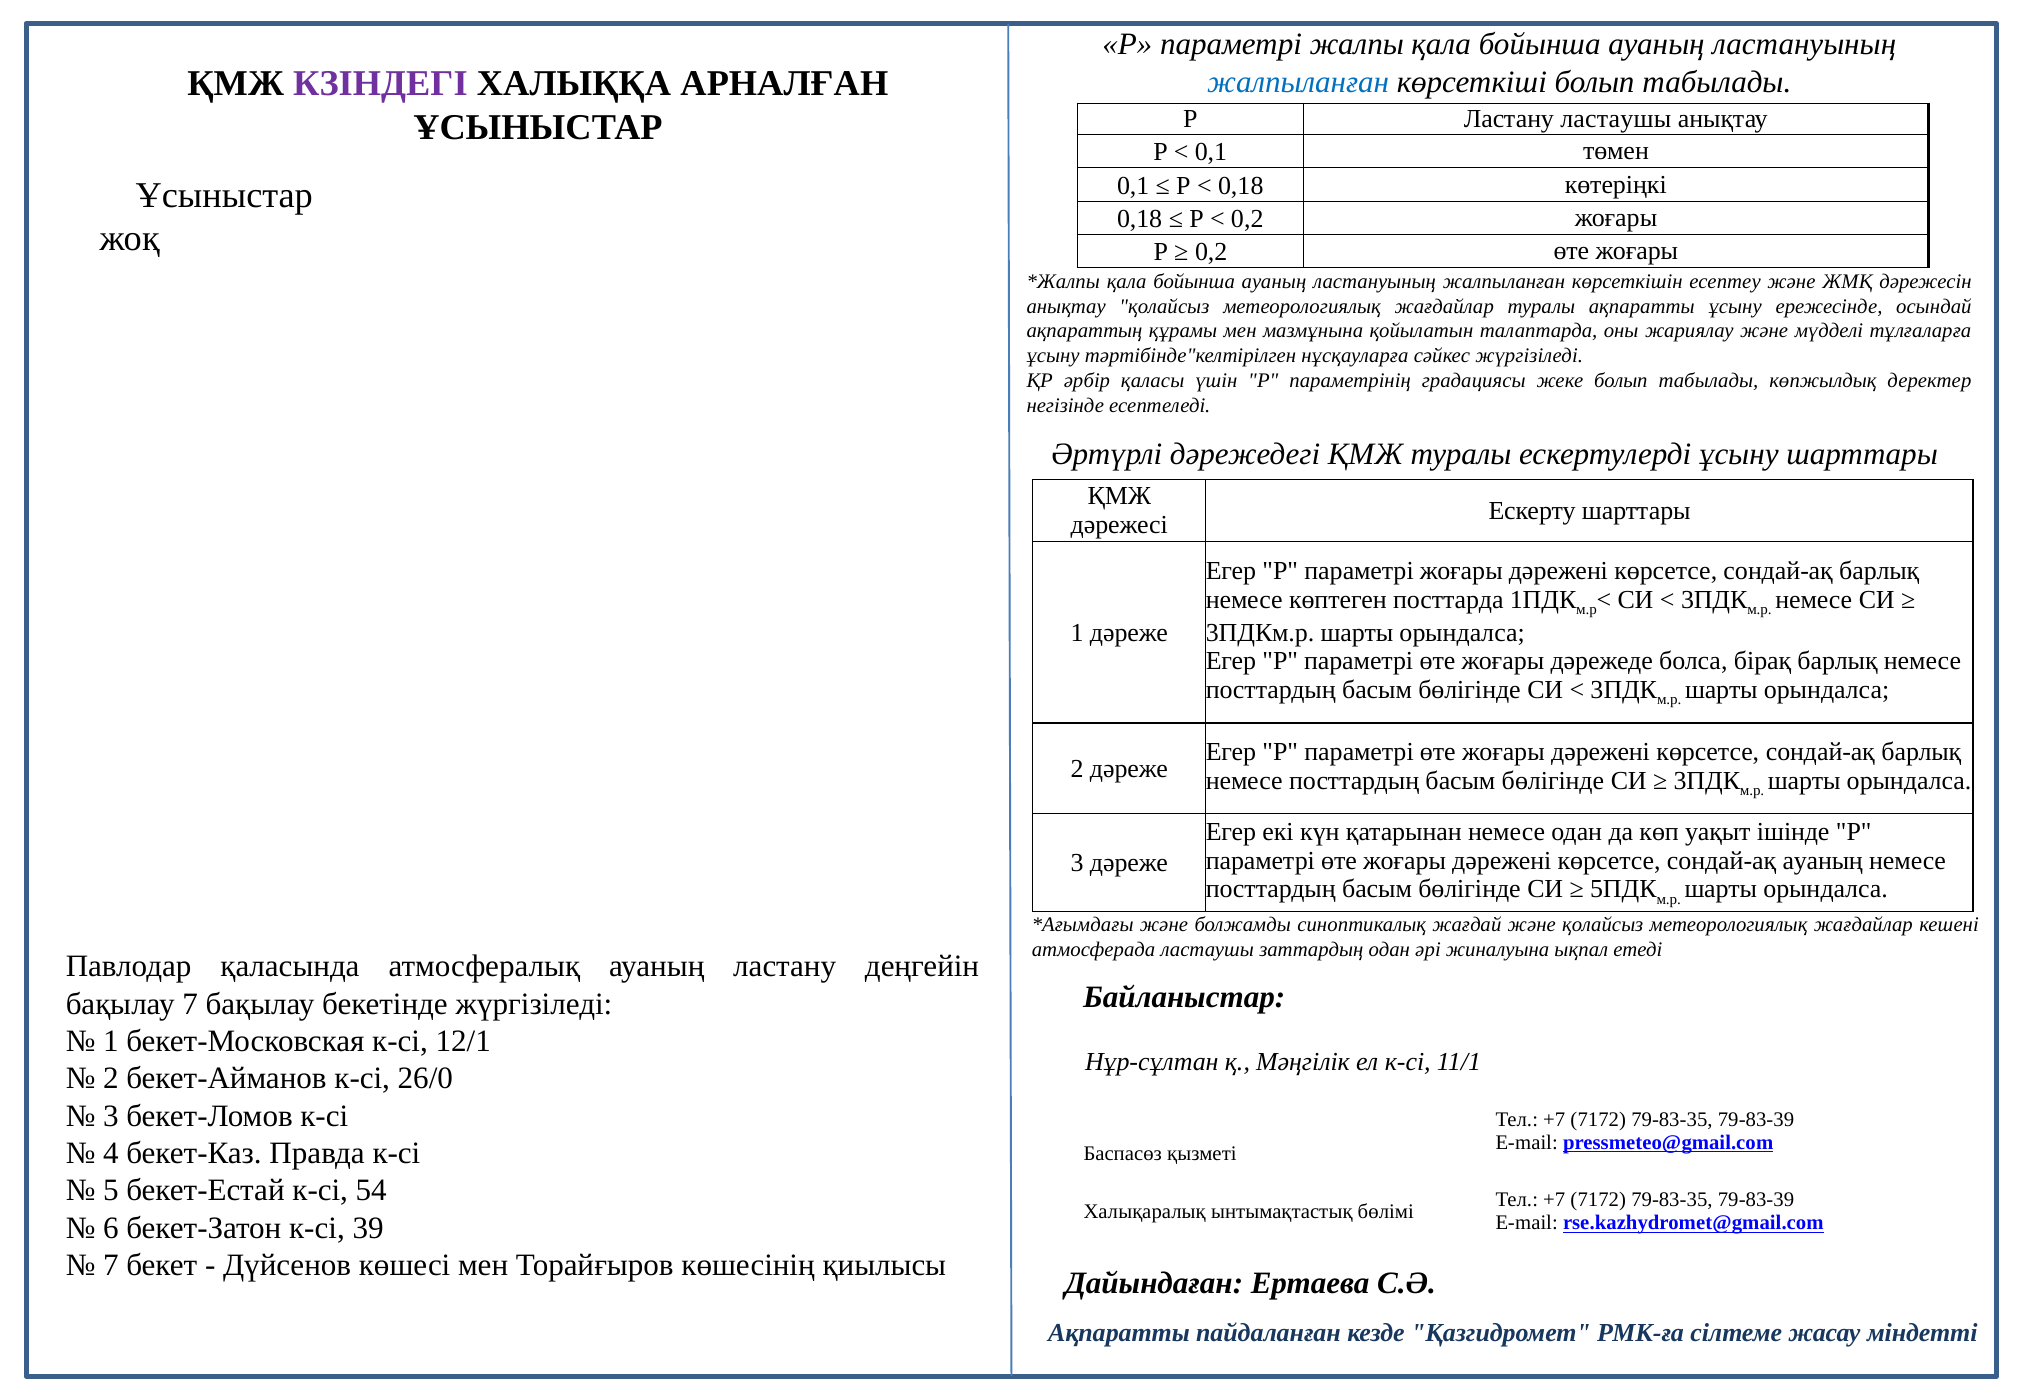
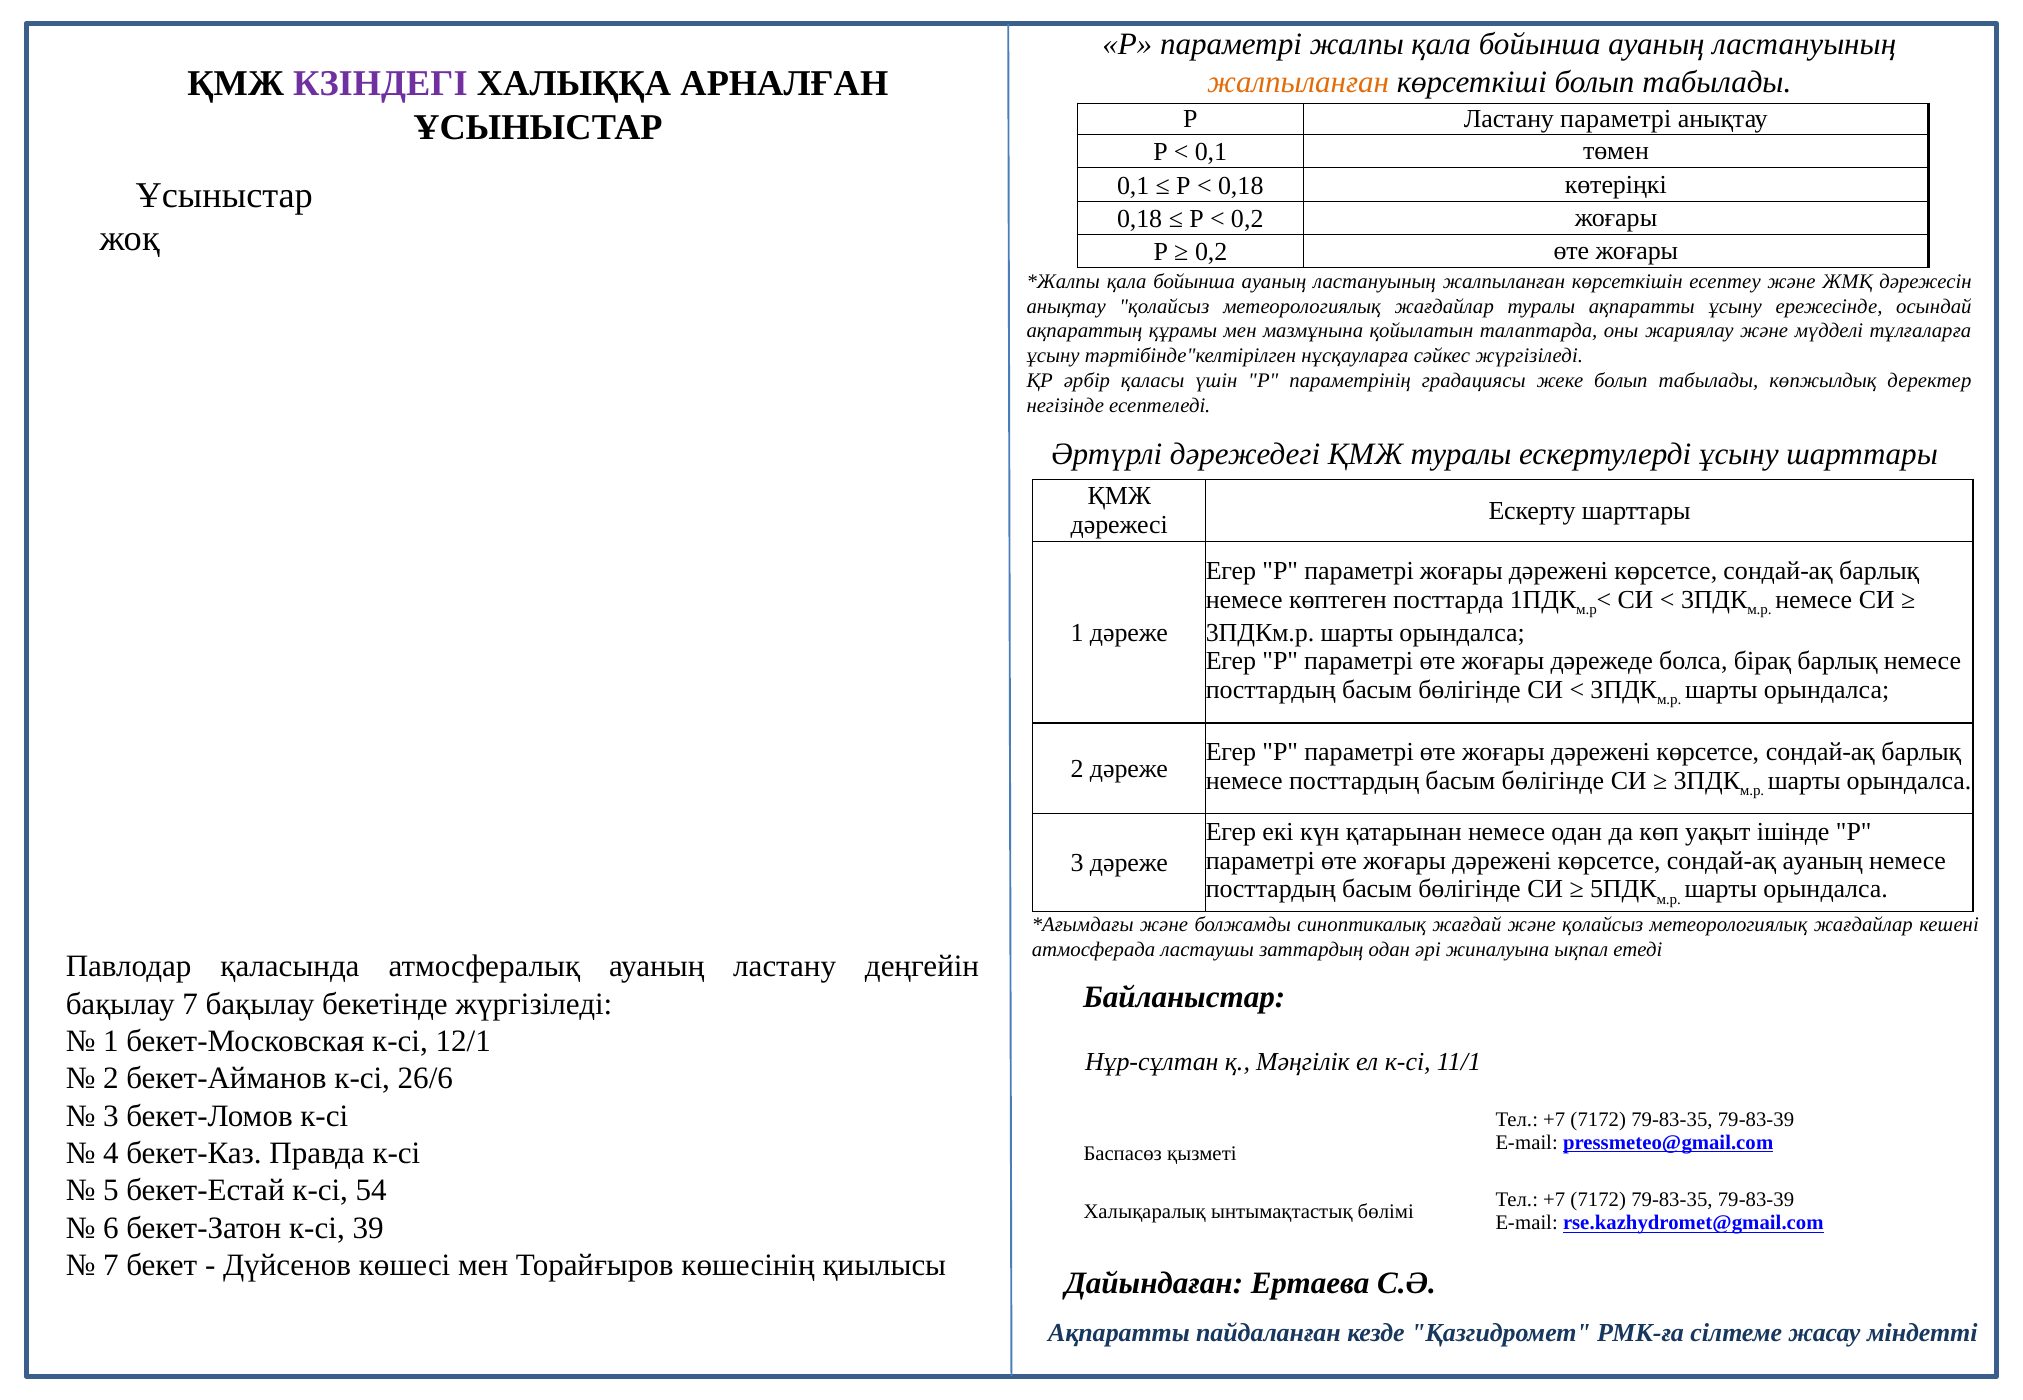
жалпыланған colour: blue -> orange (1298, 82)
Ластану ластаушы: ластаушы -> параметрі (1616, 119)
26/0: 26/0 -> 26/6 (425, 1079)
